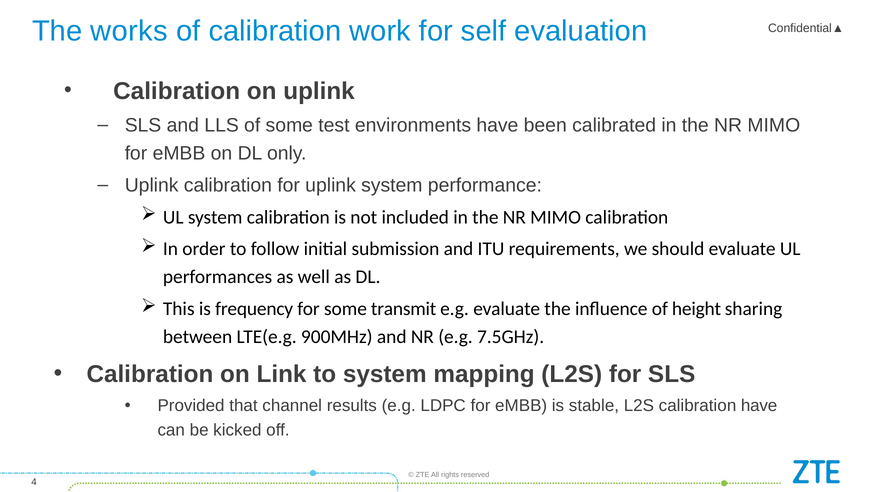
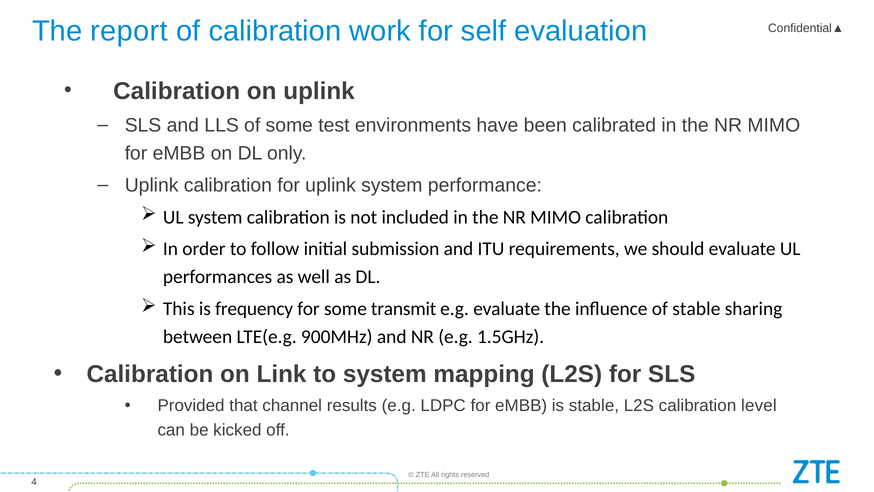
works: works -> report (129, 31)
of height: height -> stable (696, 309)
7.5GHz: 7.5GHz -> 1.5GHz (511, 337)
calibration have: have -> level (759, 406)
